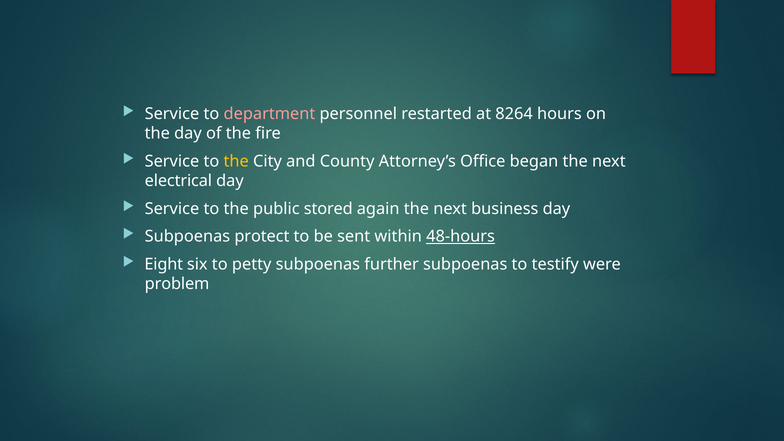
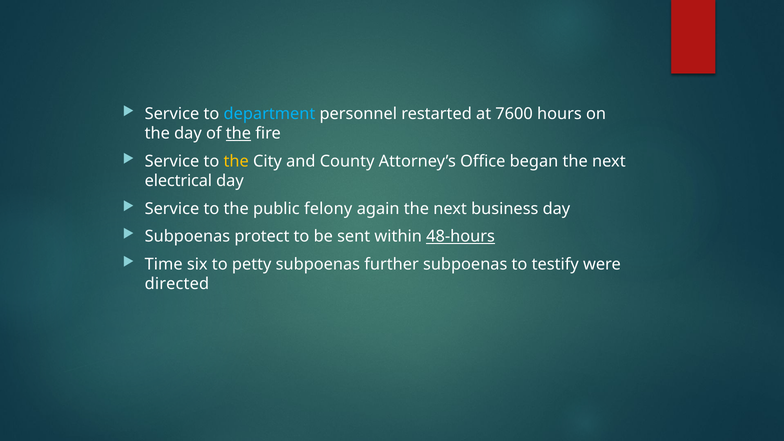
department colour: pink -> light blue (269, 114)
8264: 8264 -> 7600 (514, 114)
the underline: none -> present (238, 134)
stored: stored -> felony (328, 209)
Eight: Eight -> Time (164, 264)
problem: problem -> directed (177, 284)
